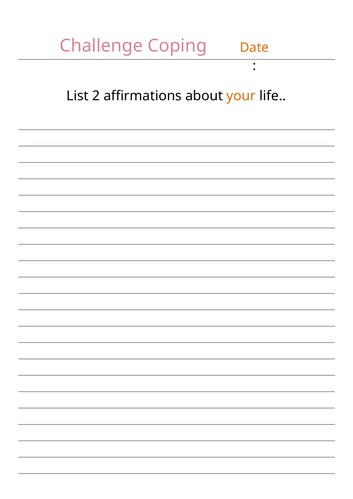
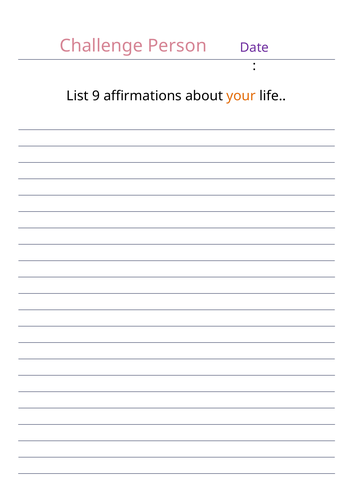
Coping: Coping -> Person (177, 46)
Date colour: orange -> purple (254, 48)
2: 2 -> 9 (96, 96)
